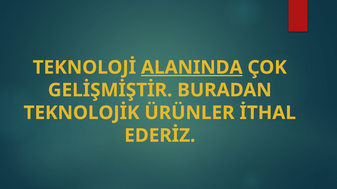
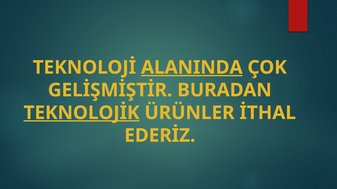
TEKNOLOJİK underline: none -> present (82, 113)
